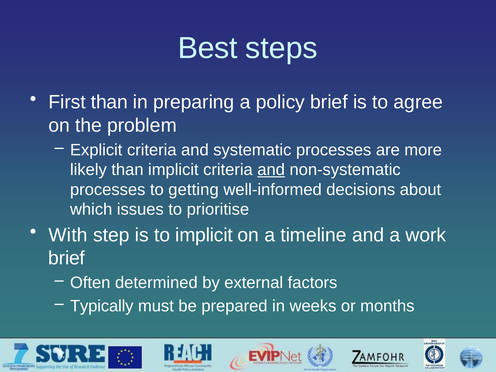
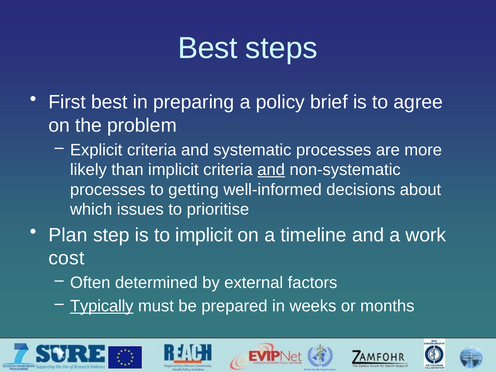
First than: than -> best (109, 102)
With: With -> Plan (68, 235)
brief: brief -> cost (66, 258)
Typically underline: none -> present (102, 306)
